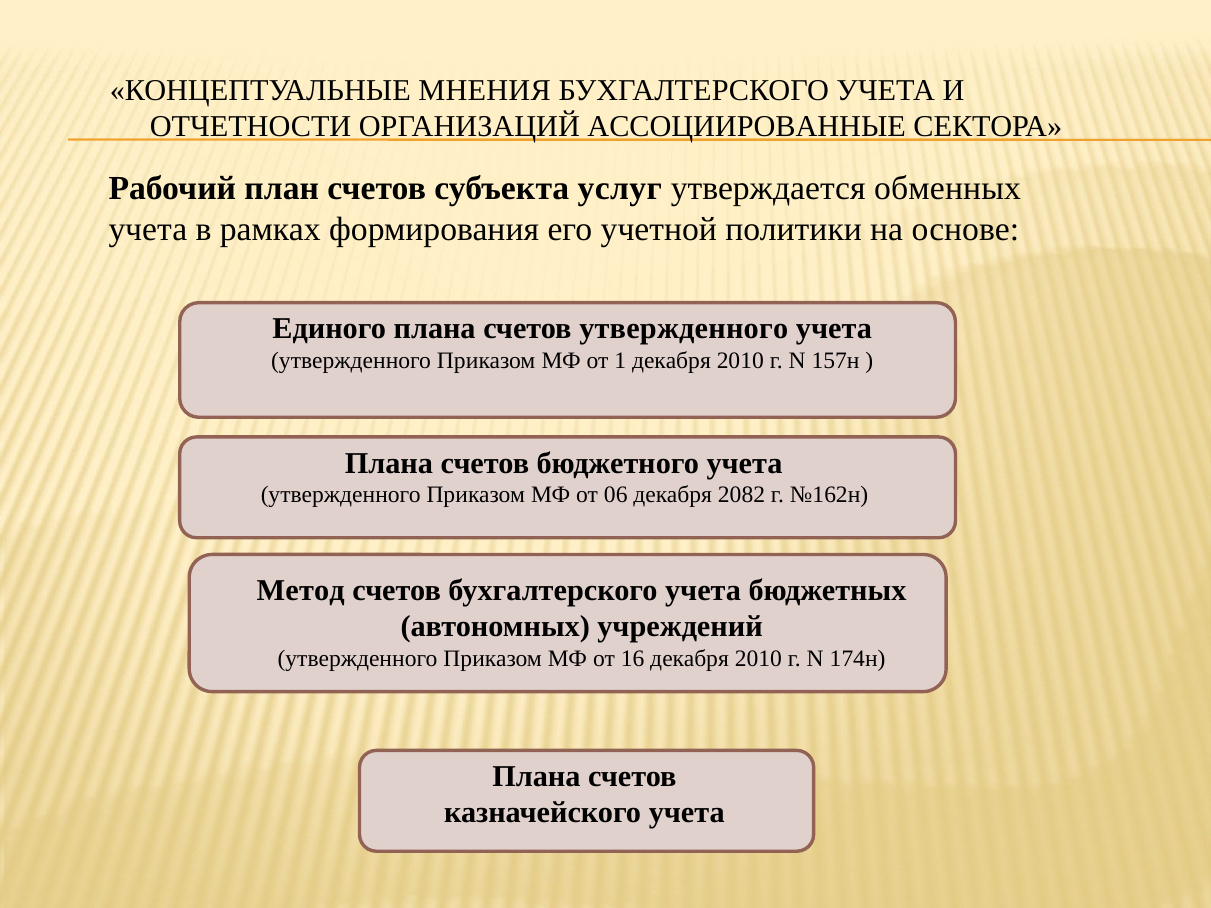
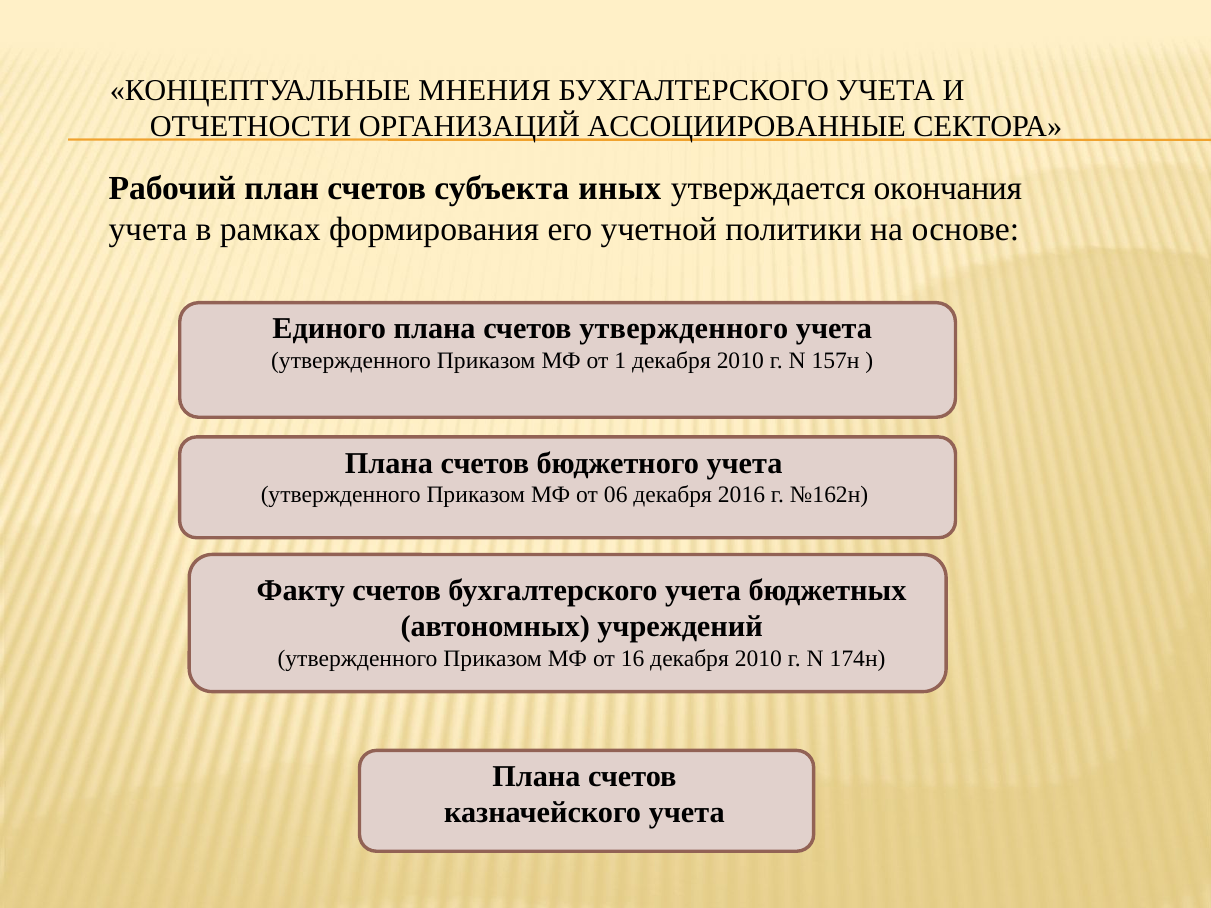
услуг: услуг -> иных (620, 189)
обменных: обменных -> окончания (948, 189)
2082: 2082 -> 2016 (742, 495)
Метод: Метод -> Факту (301, 591)
